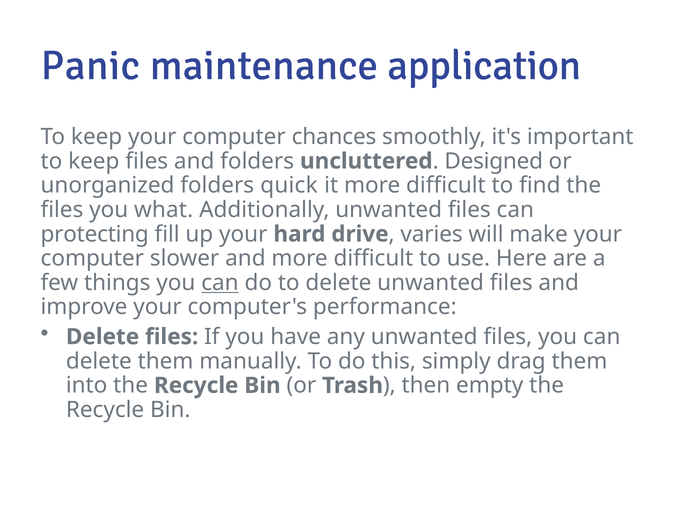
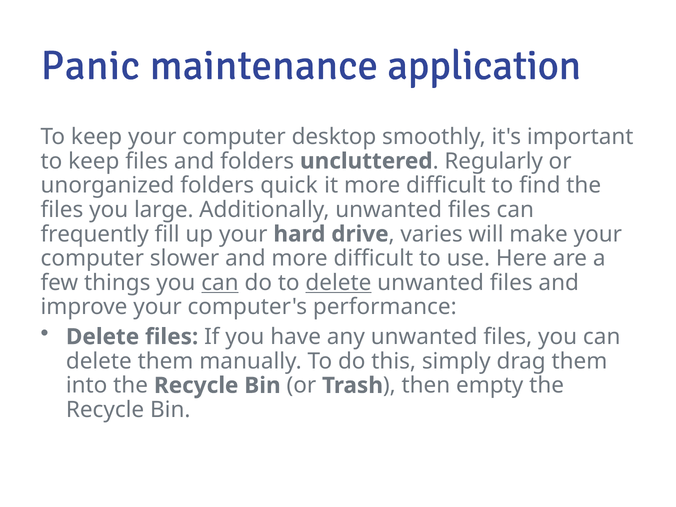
chances: chances -> desktop (334, 137)
Designed: Designed -> Regularly (494, 161)
what: what -> large (164, 210)
protecting: protecting -> frequently (95, 234)
delete underline: none -> present (338, 283)
